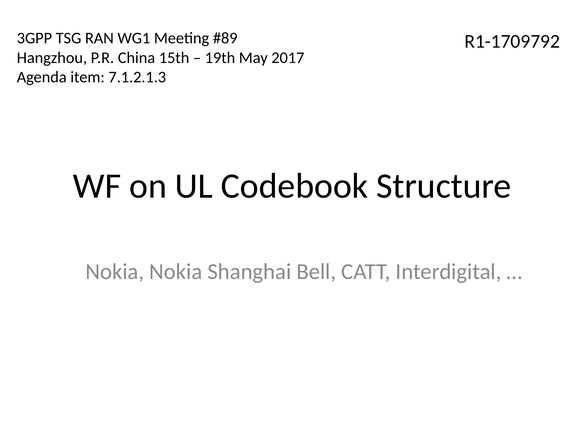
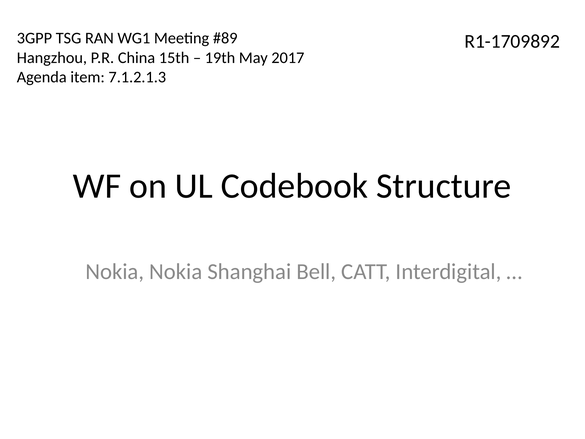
R1-1709792: R1-1709792 -> R1-1709892 (512, 41)
